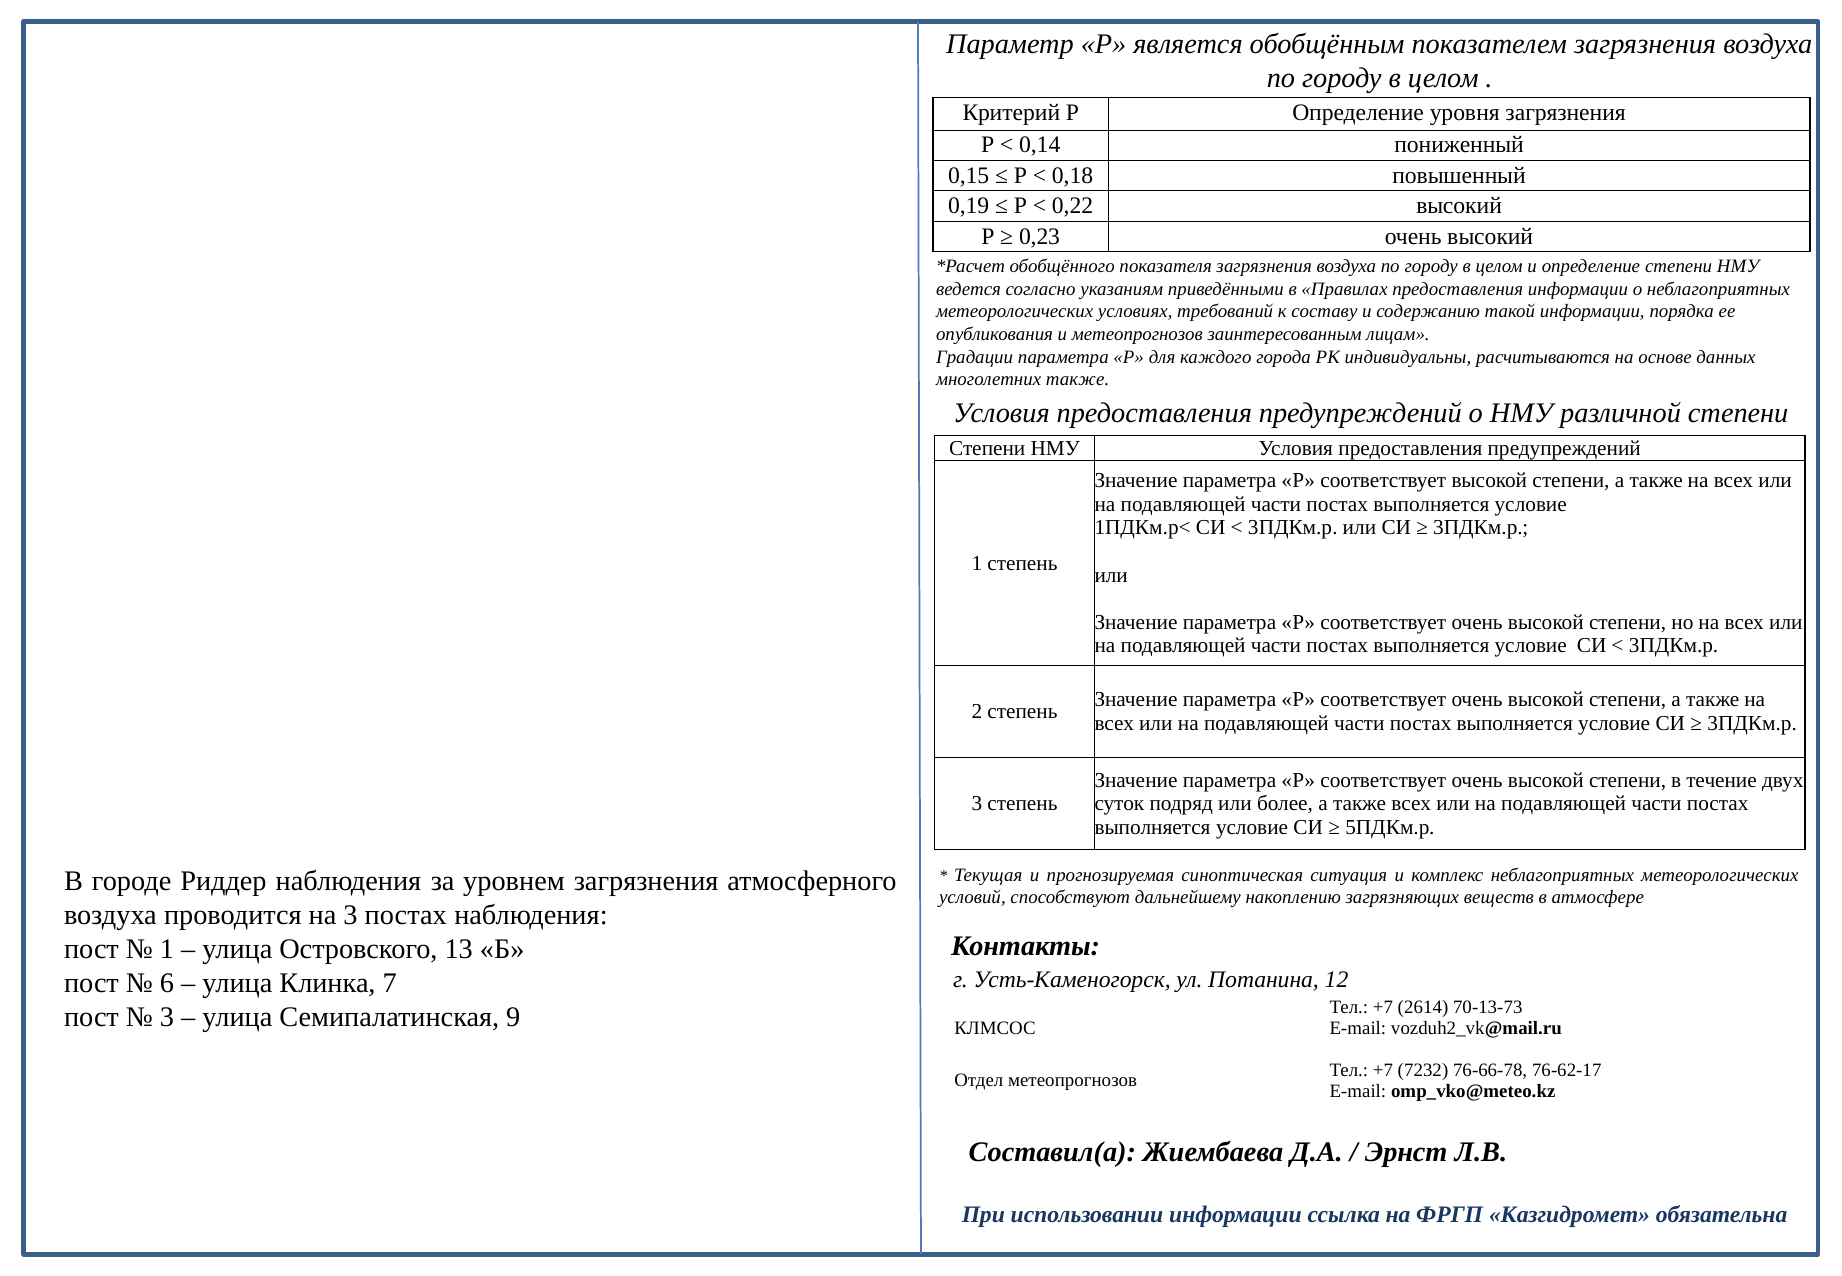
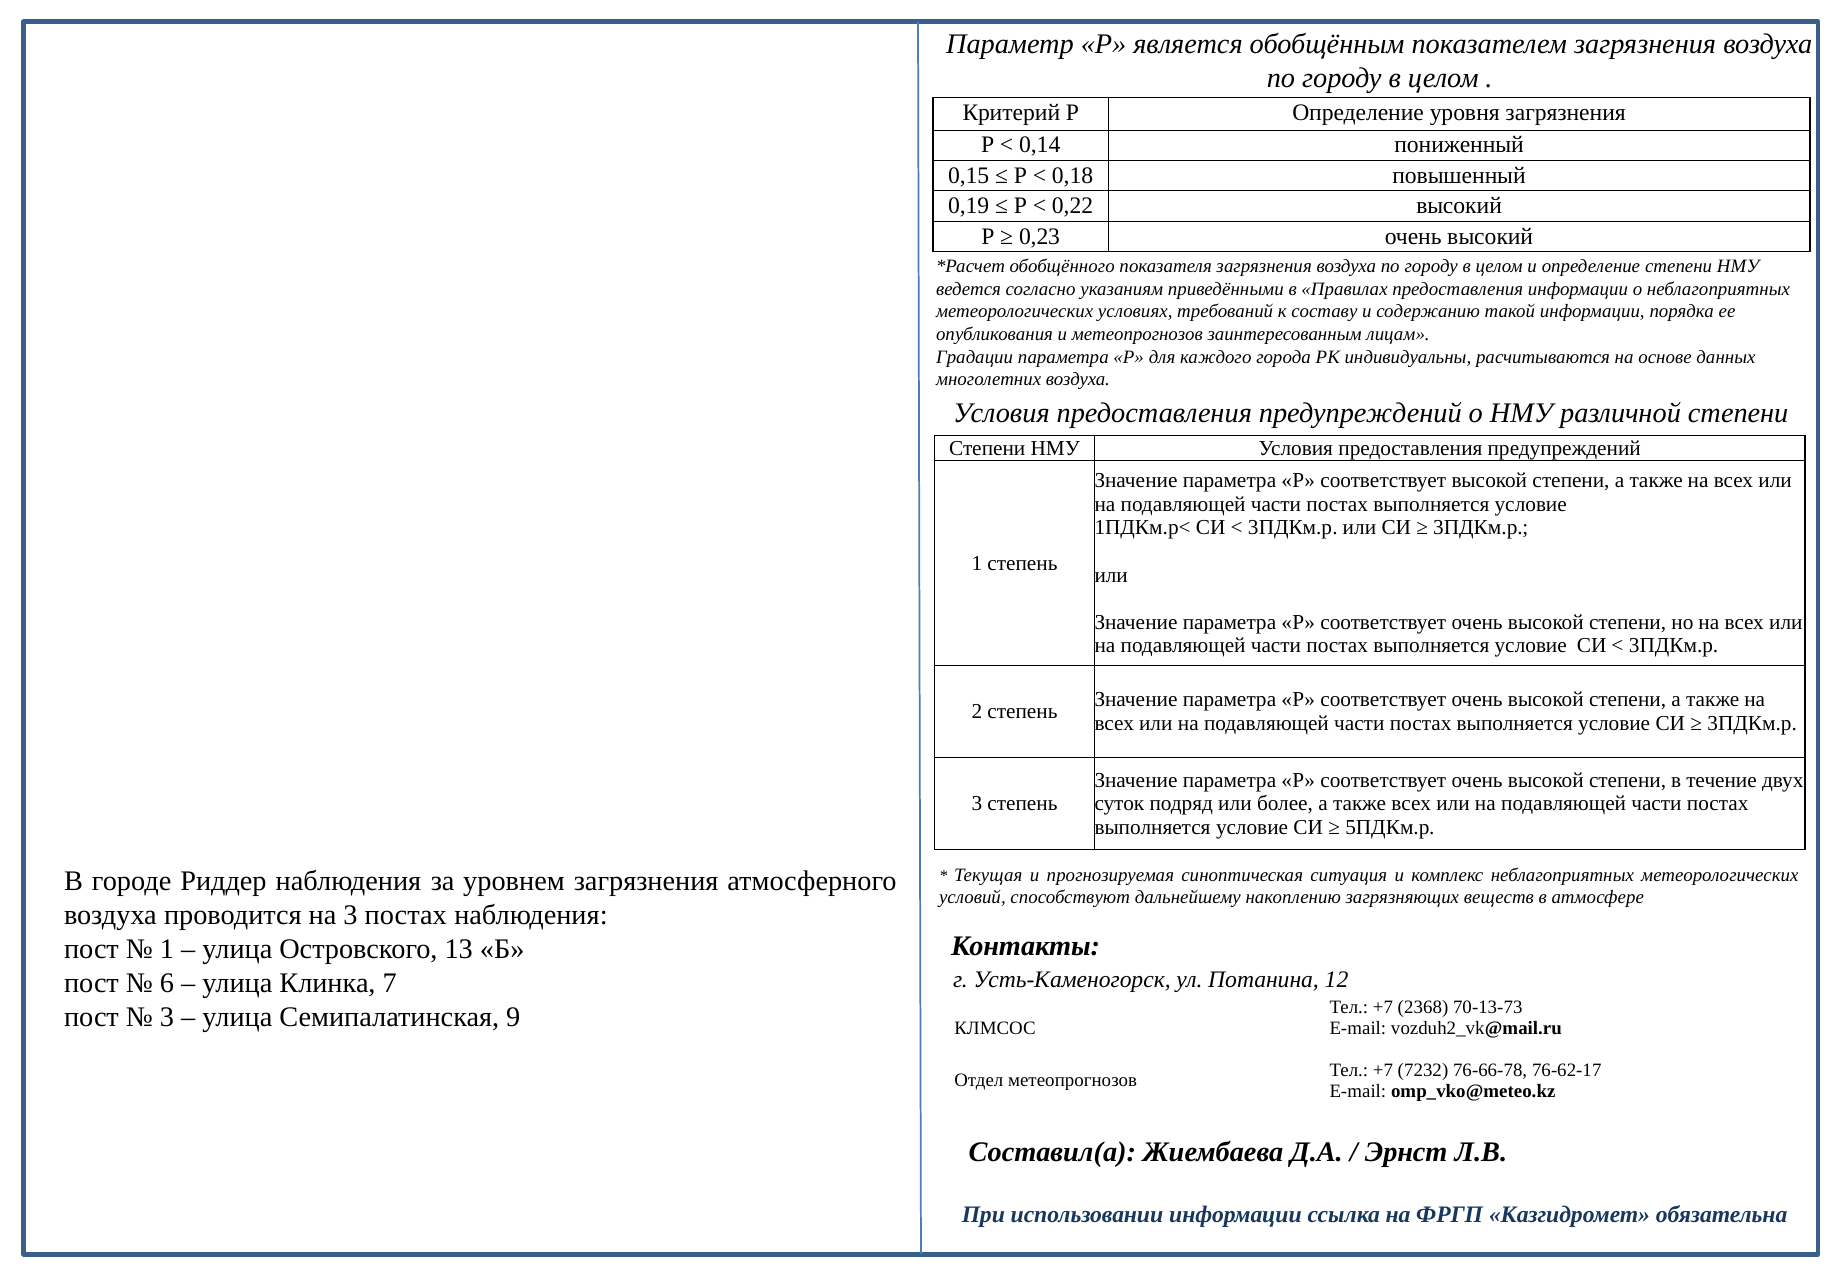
многолетних также: также -> воздуха (1078, 379)
2614: 2614 -> 2368 (1423, 1007)
